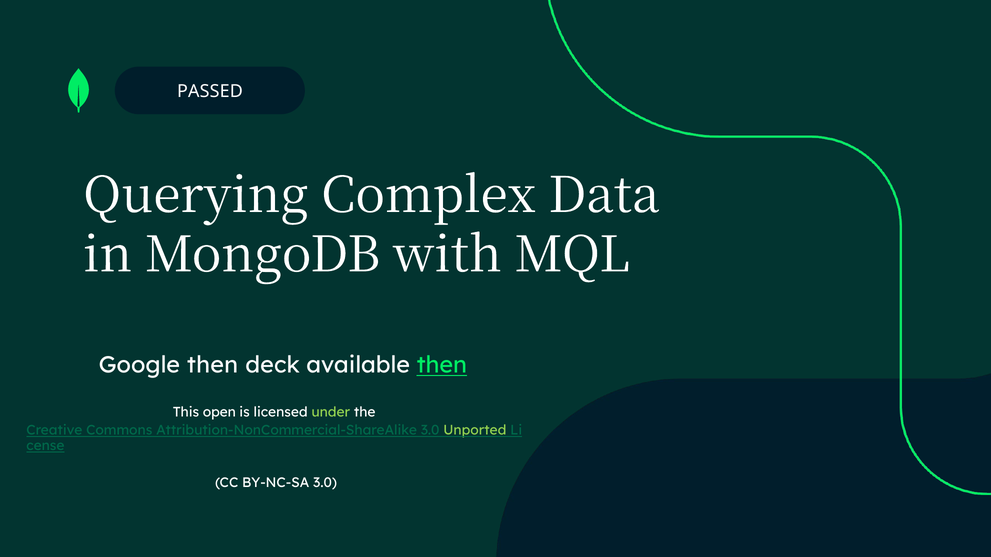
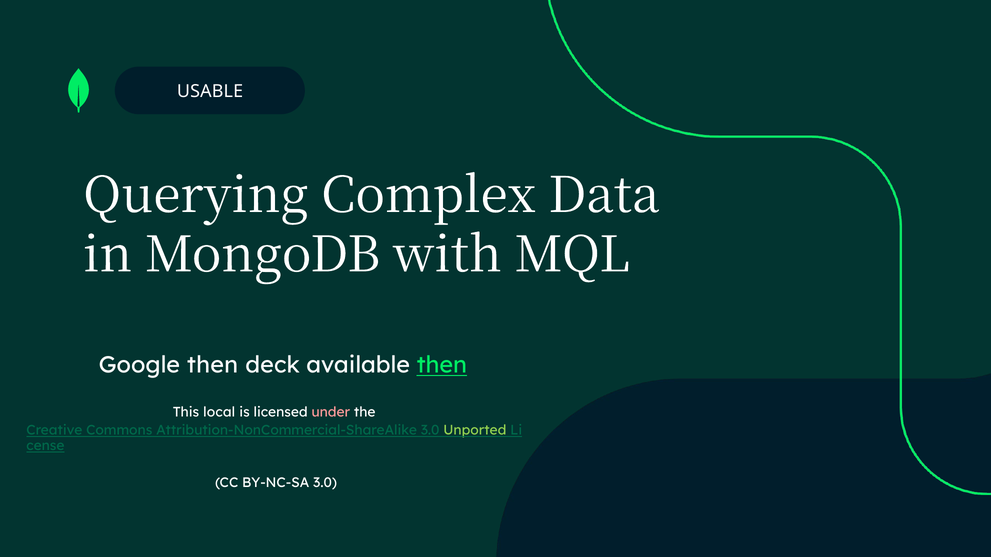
PASSED: PASSED -> USABLE (210, 92)
open: open -> local (219, 412)
under colour: light green -> pink (331, 412)
